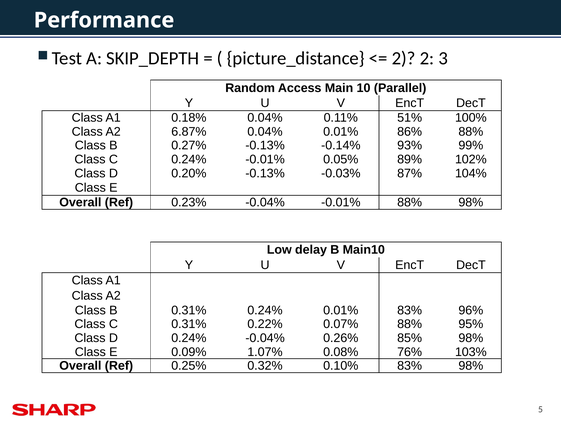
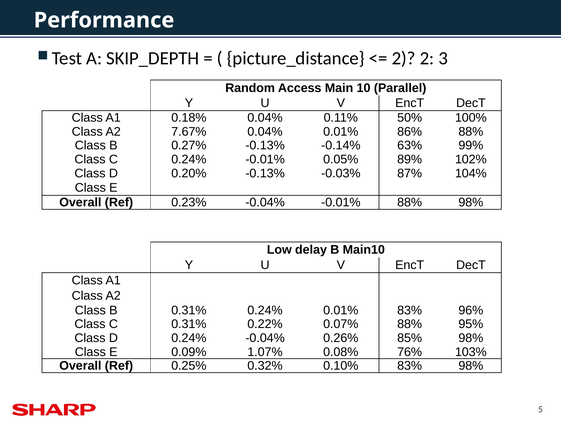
51%: 51% -> 50% (410, 118)
6.87%: 6.87% -> 7.67% (189, 132)
93%: 93% -> 63% (410, 145)
